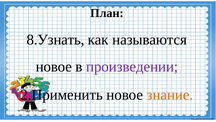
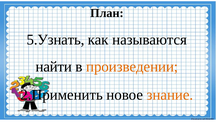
8.Узнать: 8.Узнать -> 5.Узнать (55, 40)
новое: новое -> найти (54, 66)
произведении colour: purple -> orange (132, 66)
